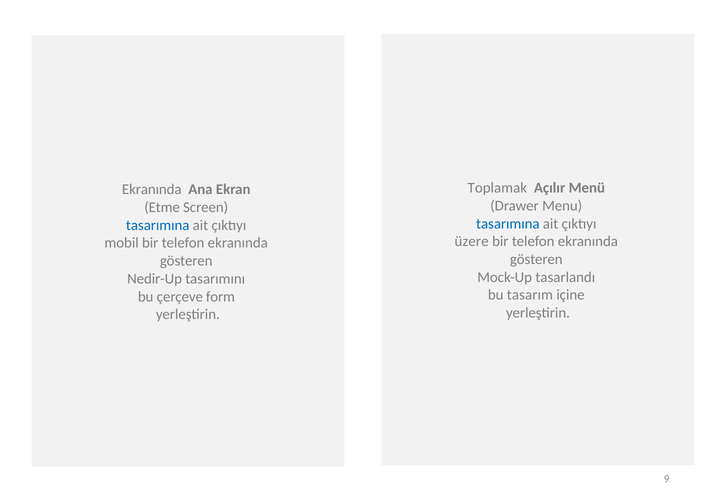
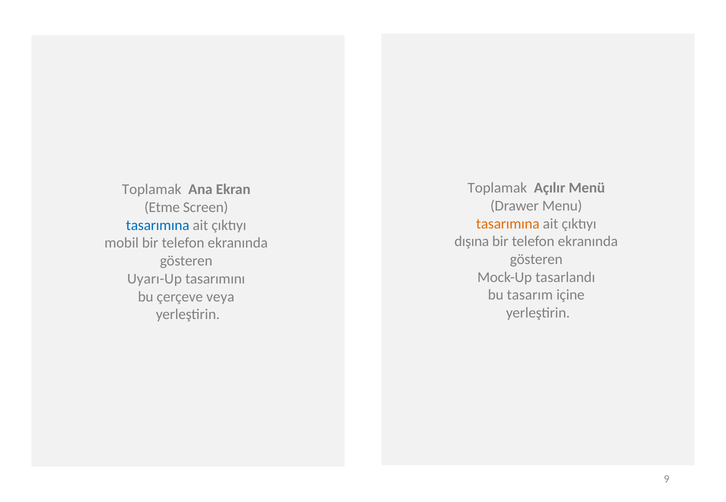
Ekranında: Ekranında -> Toplamak (152, 190)
tasarımına colour: blue -> orange (508, 224)
üzere: üzere -> dışına (472, 242)
Nedir-Up: Nedir-Up -> Uyarı-Up (155, 279)
form: form -> veya (220, 297)
